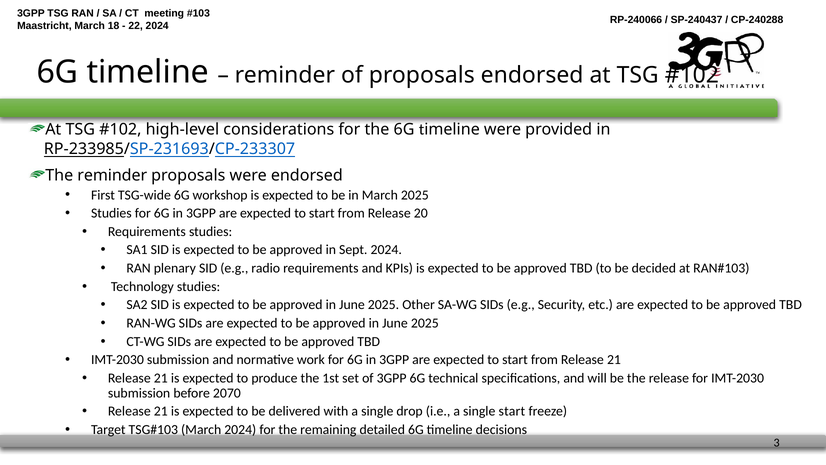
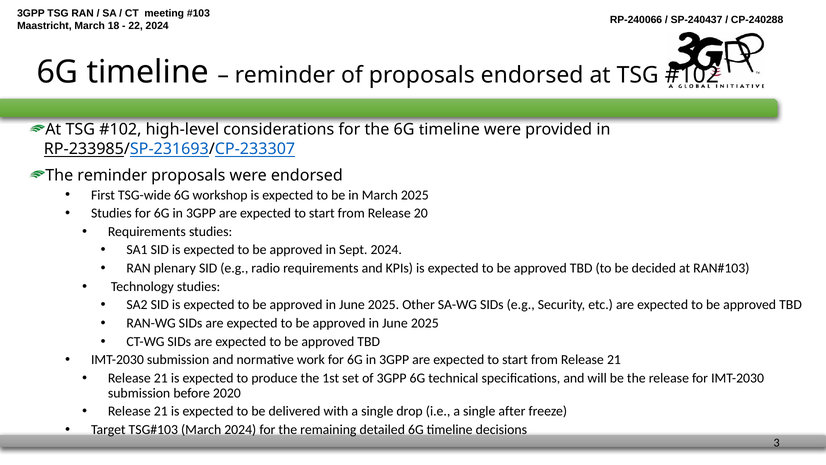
2070: 2070 -> 2020 (227, 393)
single start: start -> after (512, 411)
